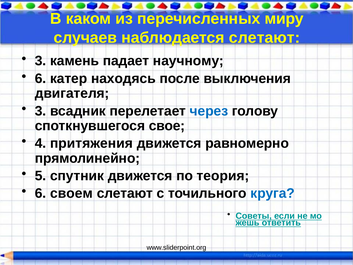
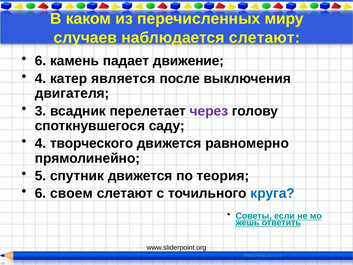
3: 3 -> 6 (41, 61)
научному: научному -> движение (188, 61)
6: 6 -> 4 (41, 78)
находясь: находясь -> является (123, 78)
через colour: blue -> purple (209, 111)
свое: свое -> саду (167, 126)
притяжения: притяжения -> творческого (92, 143)
